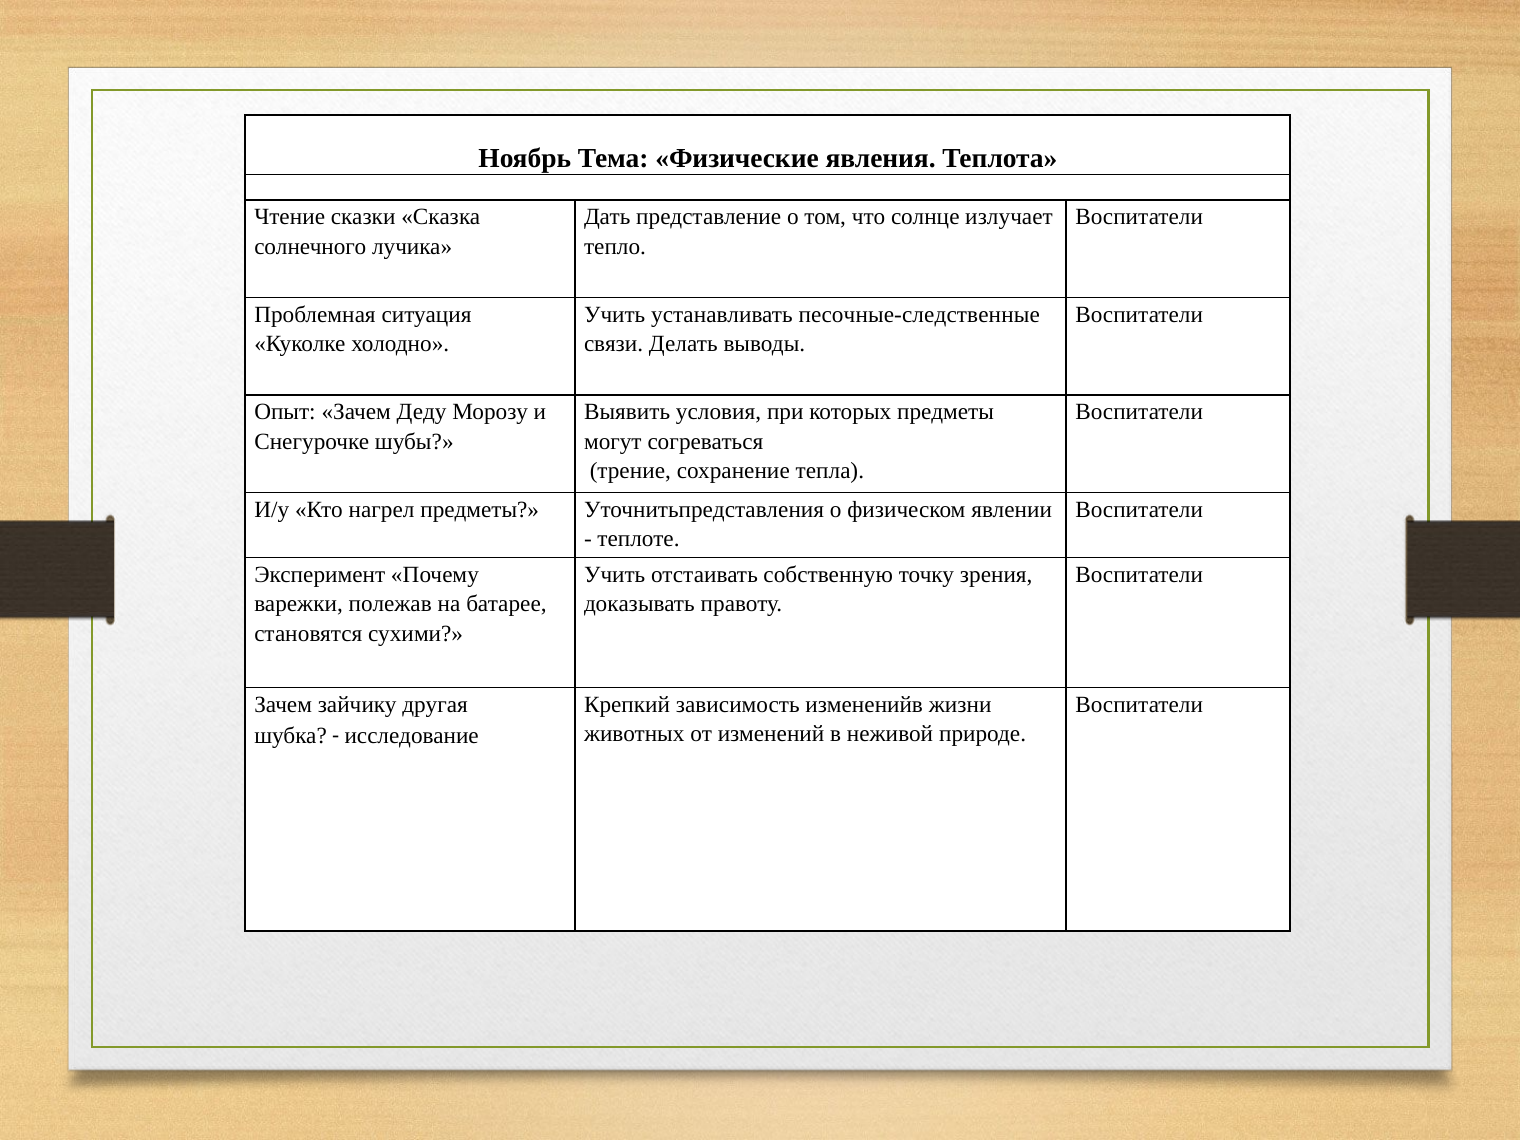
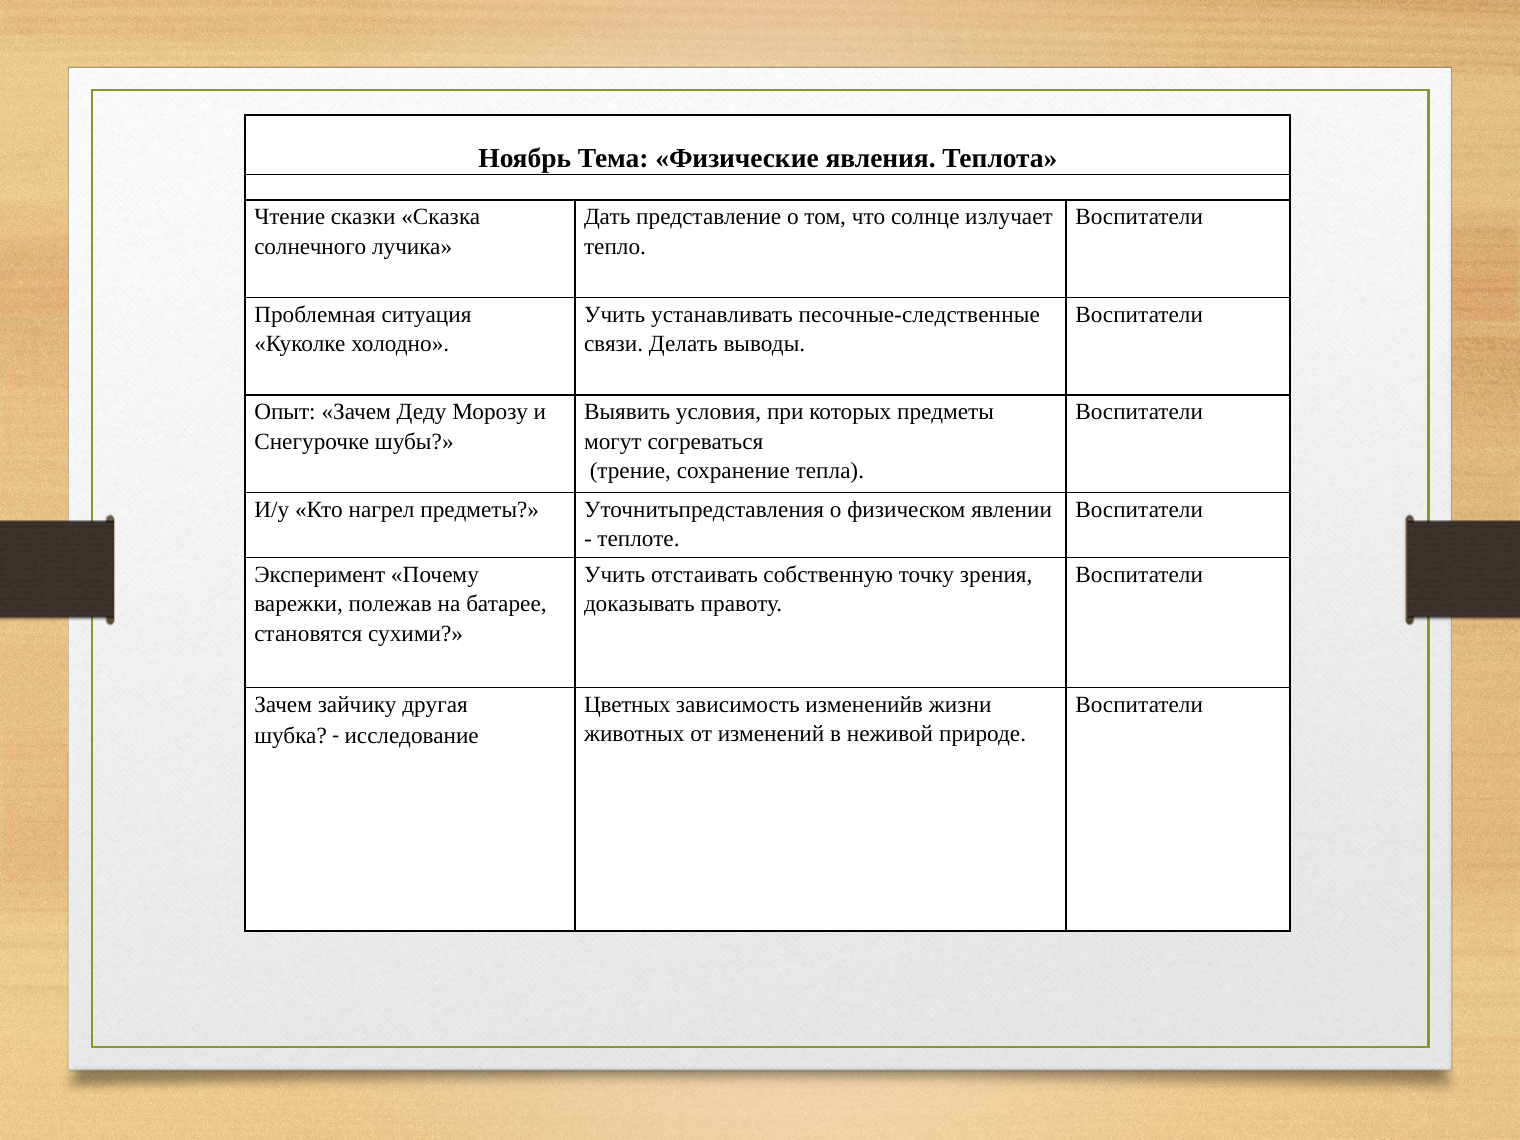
Крепкий: Крепкий -> Цветных (627, 704)
